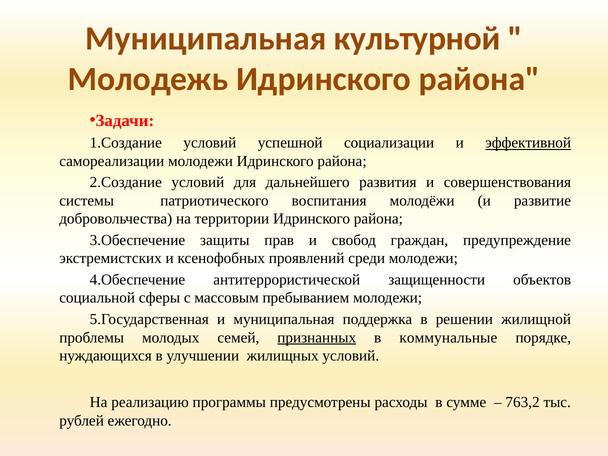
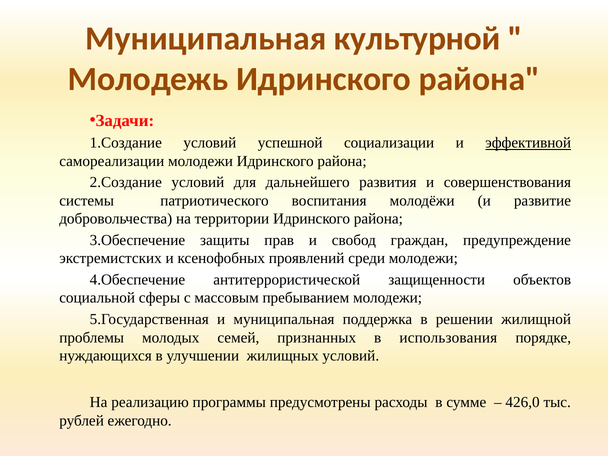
признанных underline: present -> none (317, 337)
коммунальные: коммунальные -> использования (448, 337)
763,2: 763,2 -> 426,0 (523, 402)
